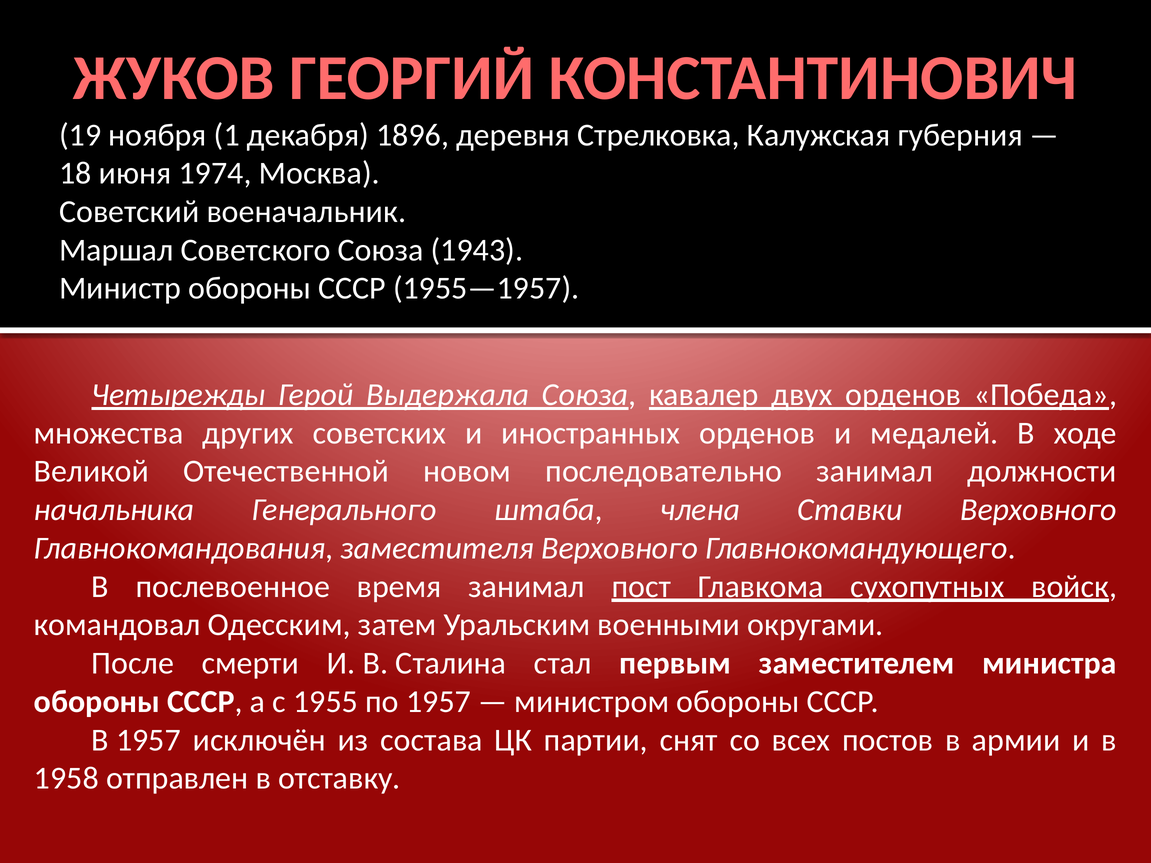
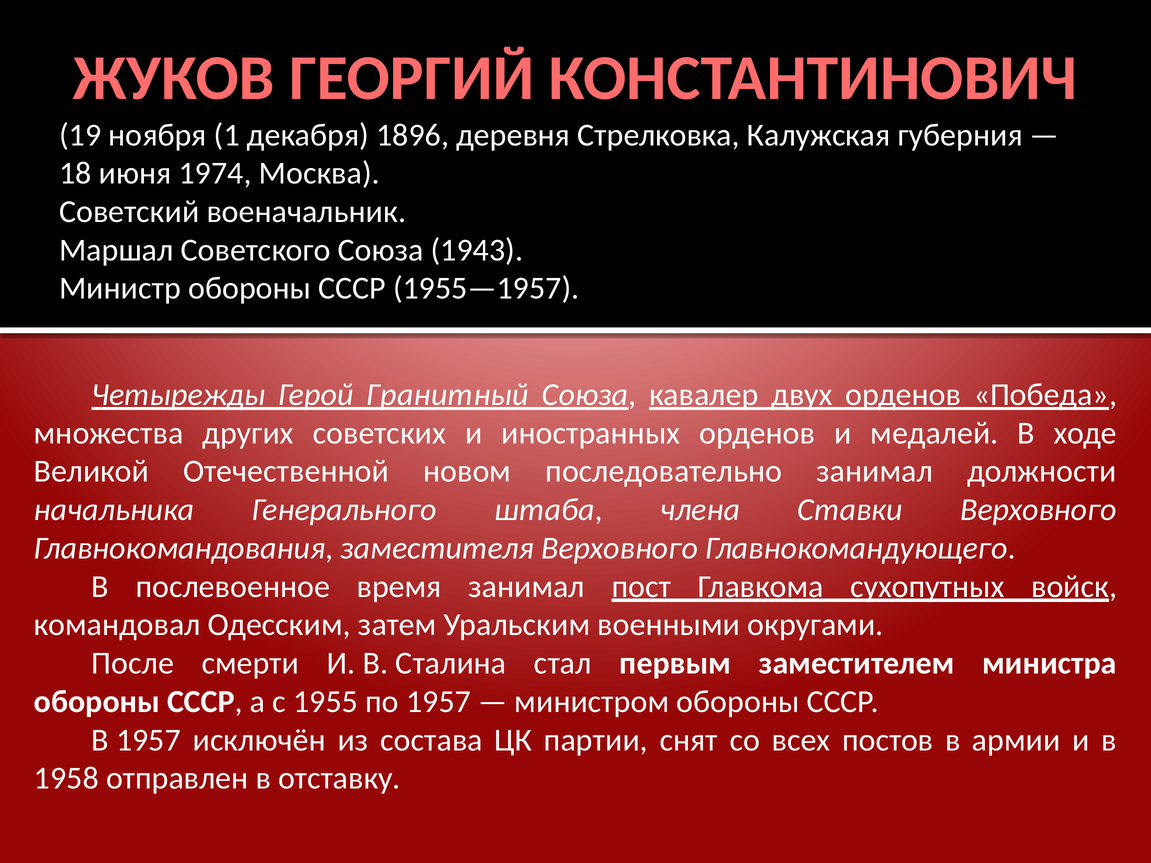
Выдержала: Выдержала -> Гранитный (448, 395)
